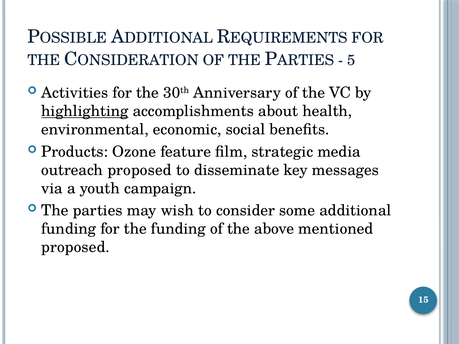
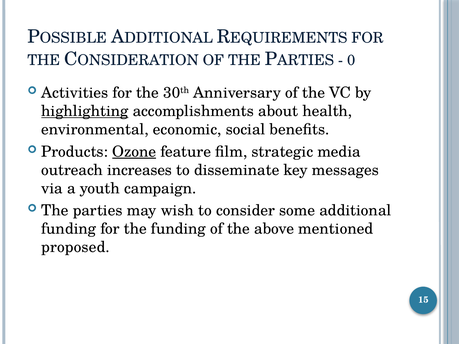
5: 5 -> 0 (351, 60)
Ozone underline: none -> present (134, 152)
outreach proposed: proposed -> increases (140, 170)
